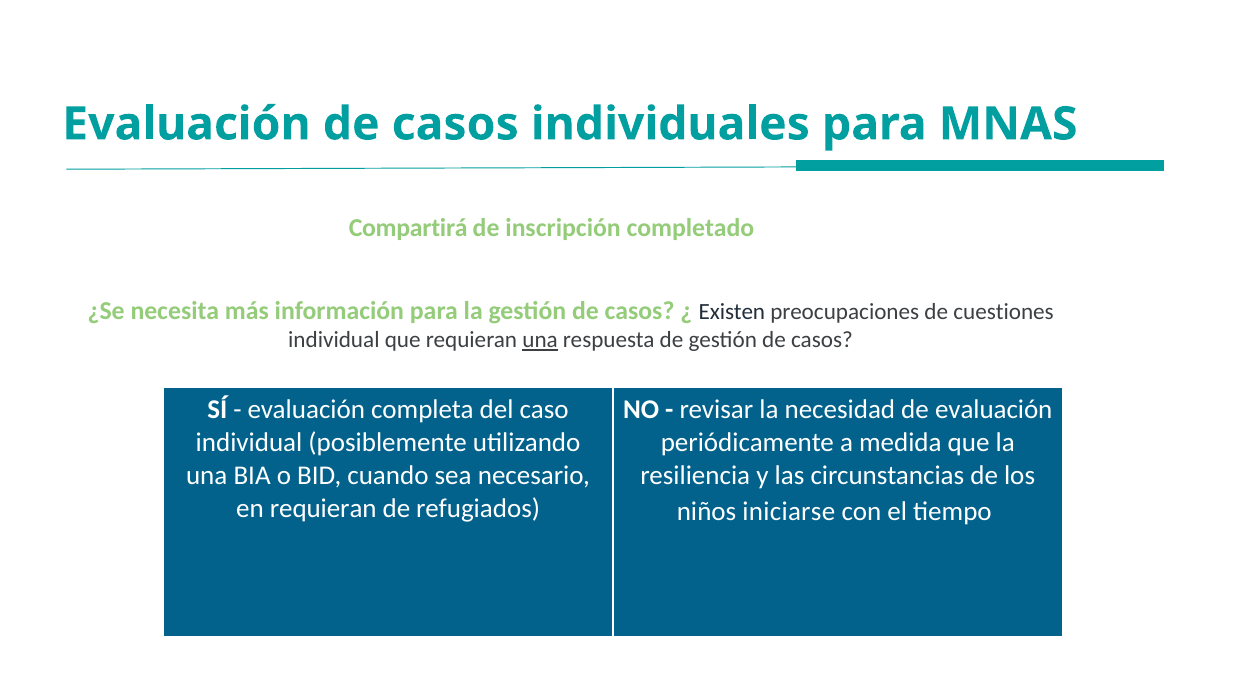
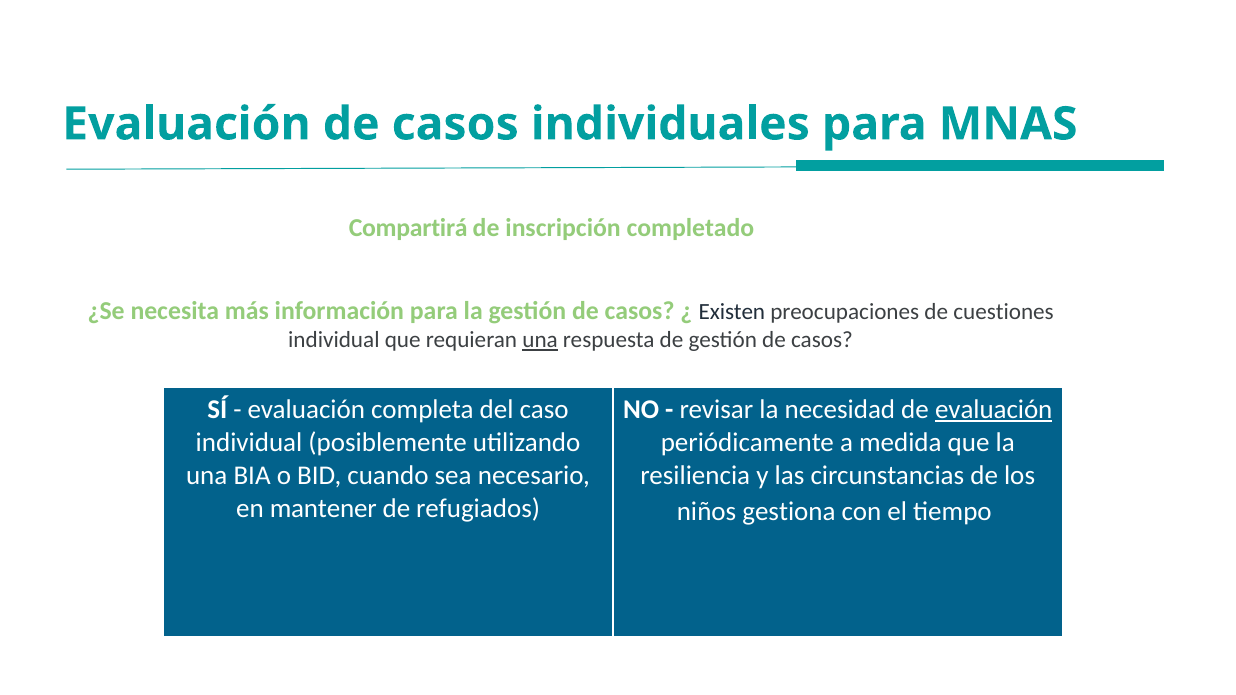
evaluación underline: none -> present (994, 409)
en requieran: requieran -> mantener (323, 509)
iniciarse: iniciarse -> gestiona (789, 512)
